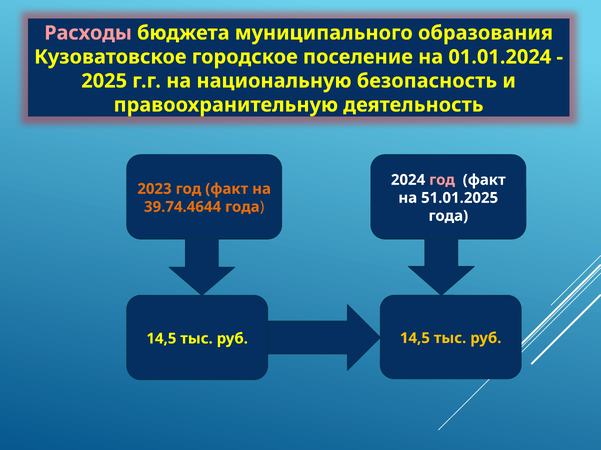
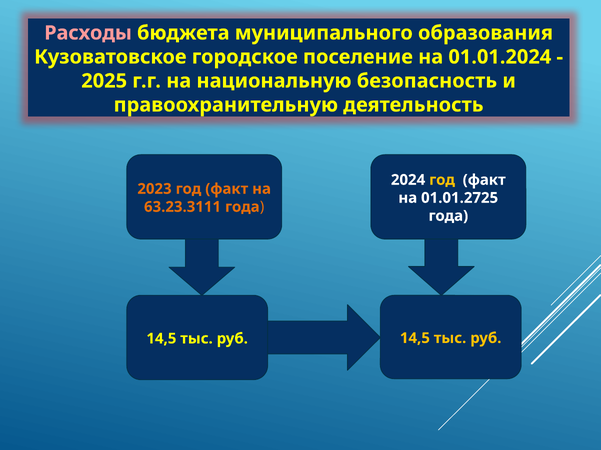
год colour: pink -> yellow (442, 180)
51.01.2025: 51.01.2025 -> 01.01.2725 (460, 198)
39.74.4644: 39.74.4644 -> 63.23.3111 (183, 207)
